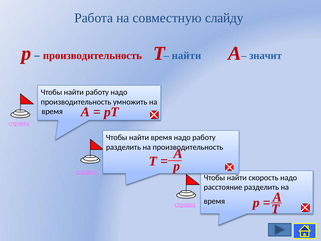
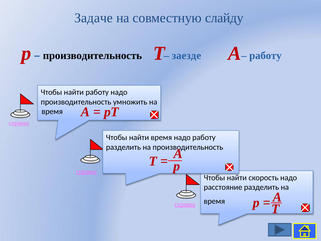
Работа: Работа -> Задаче (94, 18)
производительность colour: red -> black (92, 56)
найти: найти -> заезде (186, 56)
значит: значит -> работу (265, 56)
